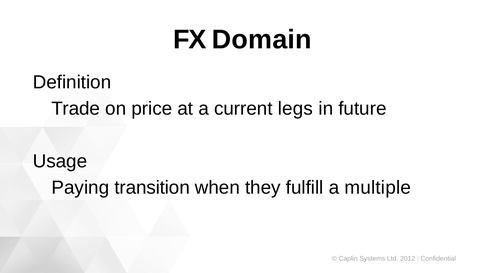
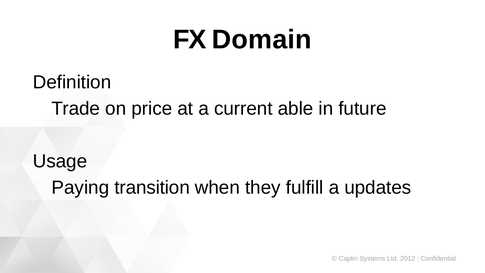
legs: legs -> able (296, 108)
multiple: multiple -> updates (378, 188)
